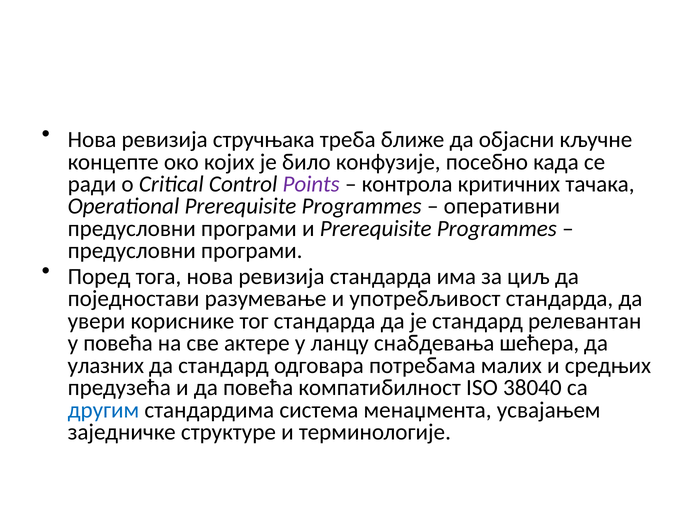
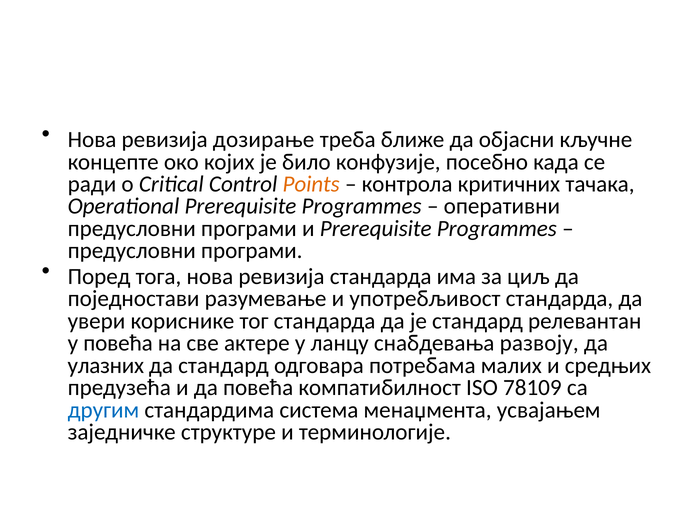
стручњака: стручњака -> дозирање (264, 139)
Points colour: purple -> orange (311, 184)
шећера: шећера -> развоју (539, 343)
38040: 38040 -> 78109 (532, 387)
